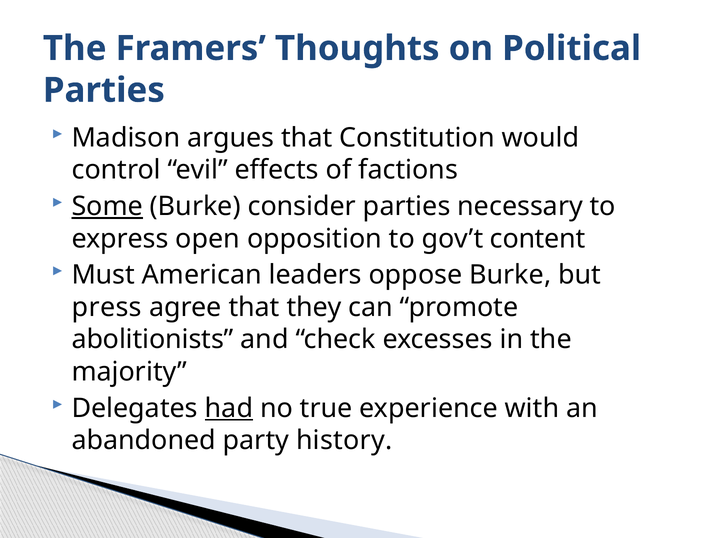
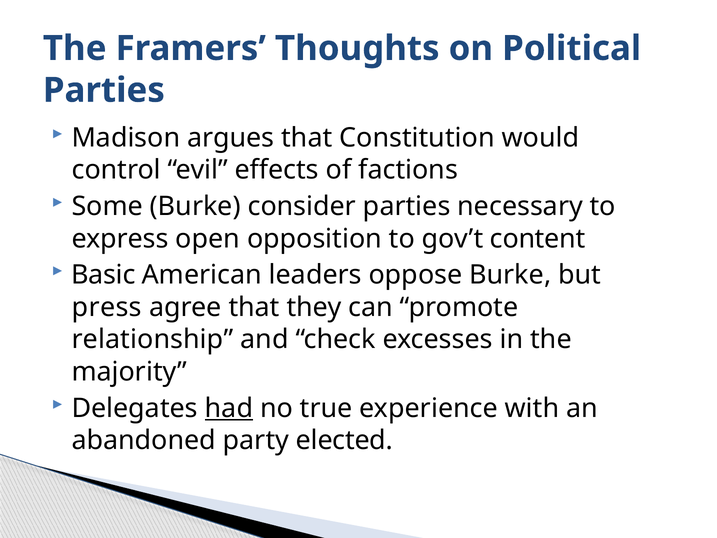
Some underline: present -> none (107, 206)
Must: Must -> Basic (103, 275)
abolitionists: abolitionists -> relationship (152, 339)
history: history -> elected (344, 440)
